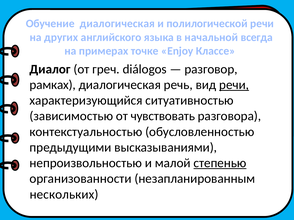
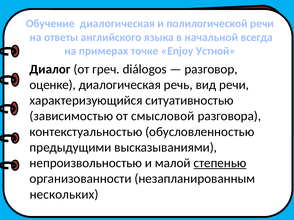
других: других -> ответы (61, 37)
Классе: Классе -> Устной (216, 51)
рамках: рамках -> оценке (53, 85)
речи underline: present -> none (234, 85)
чувствовать: чувствовать -> смысловой (163, 116)
